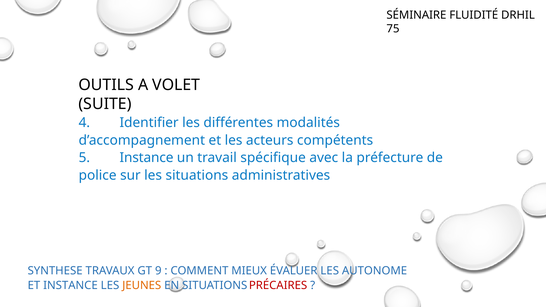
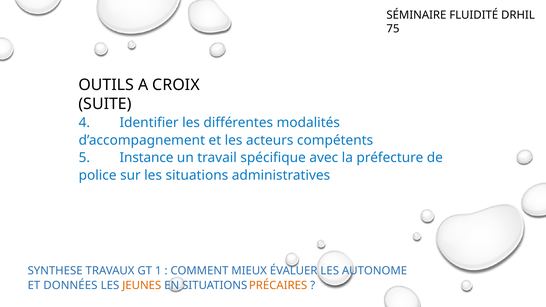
VOLET: VOLET -> CROIX (176, 85)
9: 9 -> 1 (158, 271)
ET INSTANCE: INSTANCE -> DONNÉES (70, 286)
PRÉCAIRES colour: red -> orange (278, 286)
